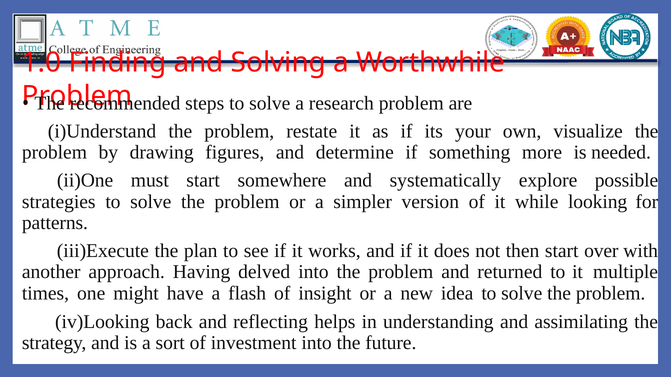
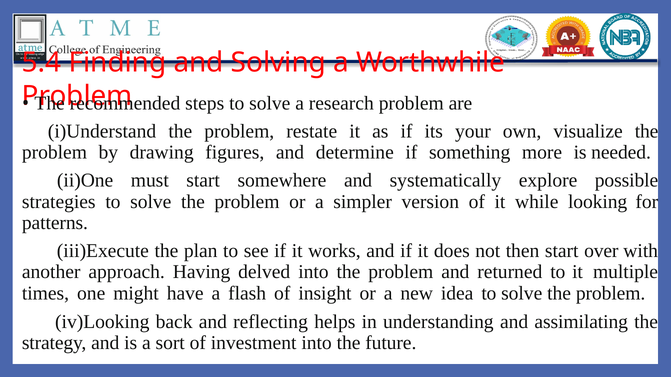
1.0: 1.0 -> 5.4 (42, 63)
